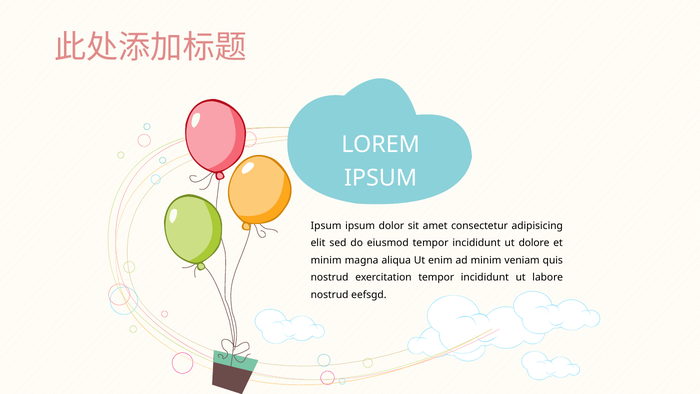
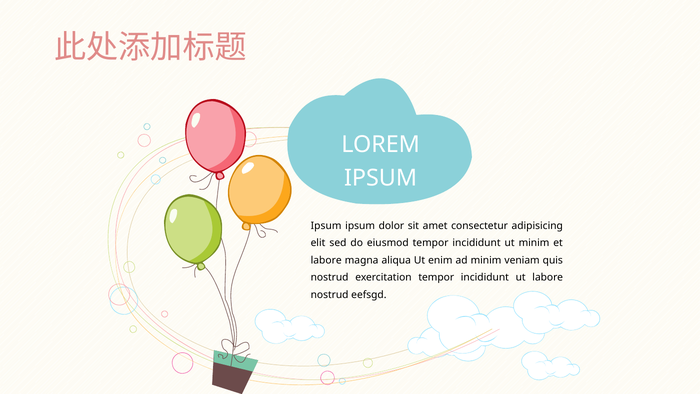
ut dolore: dolore -> minim (534, 243)
minim: minim -> labore (326, 260)
